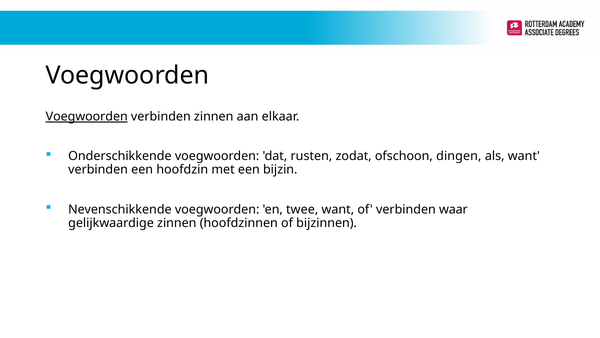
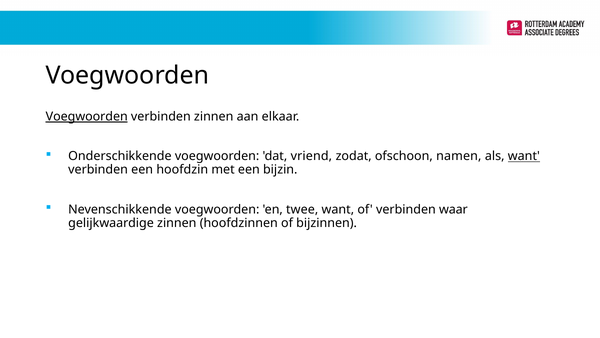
rusten: rusten -> vriend (311, 156)
dingen: dingen -> namen (459, 156)
want underline: none -> present (524, 156)
